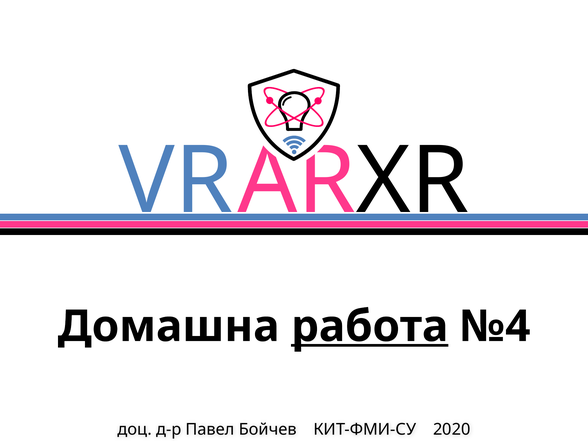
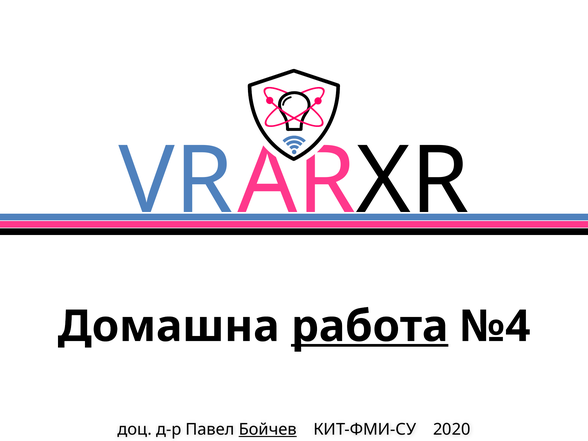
Бойчев underline: none -> present (268, 429)
